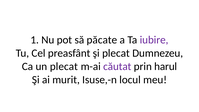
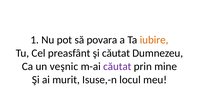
păcate: păcate -> povara (102, 40)
iubire colour: purple -> orange (154, 40)
şi plecat: plecat -> căutat (116, 53)
un plecat: plecat -> veşnic (64, 66)
harul: harul -> mine (166, 66)
